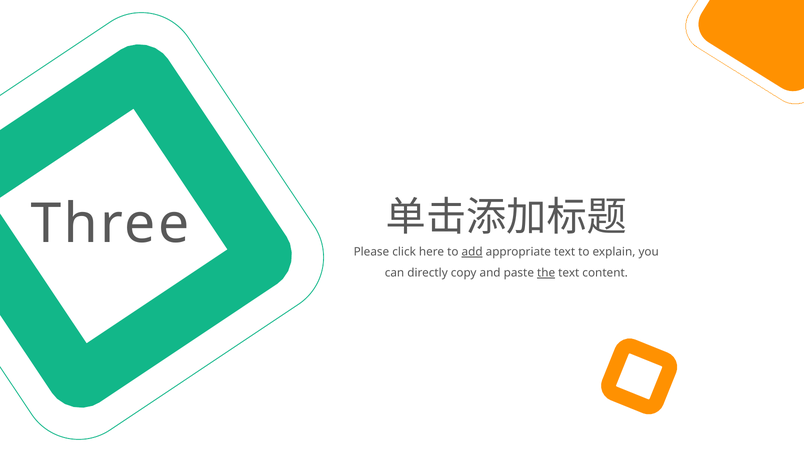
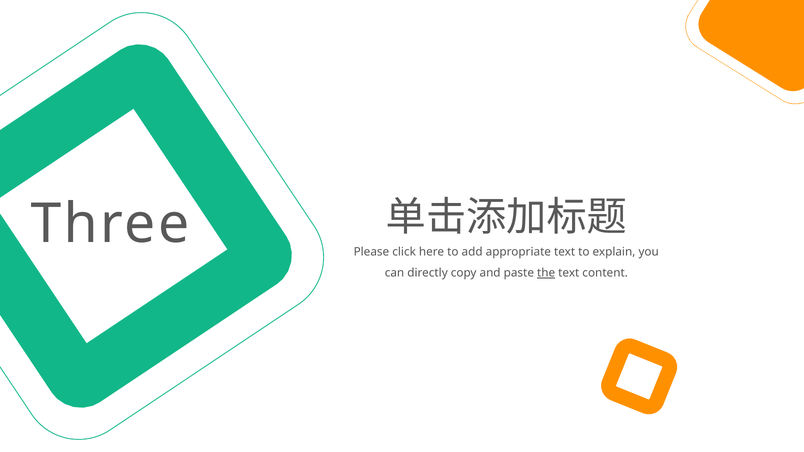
add underline: present -> none (472, 252)
